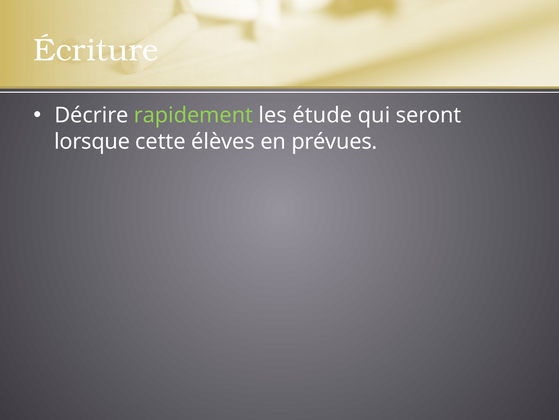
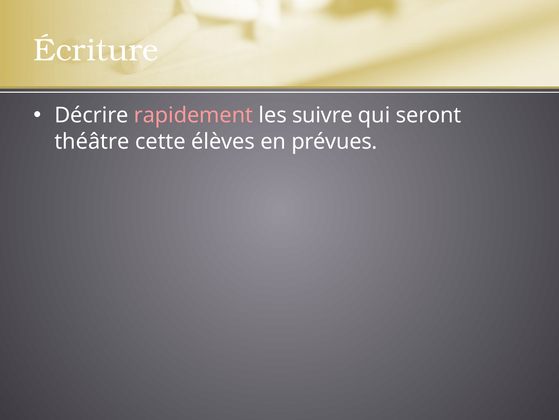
rapidement colour: light green -> pink (193, 115)
étude: étude -> suivre (322, 115)
lorsque: lorsque -> théâtre (92, 141)
